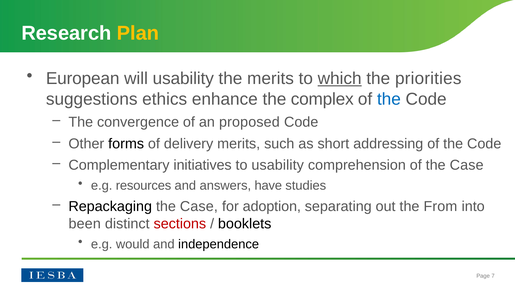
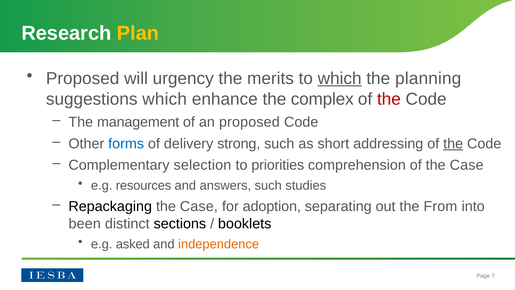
European: European -> Proposed (83, 78)
will usability: usability -> urgency (183, 78)
priorities: priorities -> planning (428, 78)
suggestions ethics: ethics -> which (165, 99)
the colour: blue -> red (389, 99)
convergence: convergence -> management (138, 122)
forms colour: black -> blue (126, 144)
delivery merits: merits -> strong (239, 144)
the underline: none -> present (453, 144)
initiatives: initiatives -> selection (202, 165)
to usability: usability -> priorities (278, 165)
answers have: have -> such (268, 185)
sections colour: red -> black (180, 223)
would: would -> asked (133, 244)
independence colour: black -> orange (219, 244)
